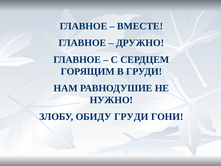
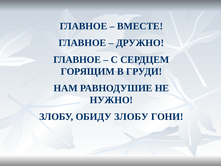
ОБИДУ ГРУДИ: ГРУДИ -> ЗЛОБУ (131, 117)
